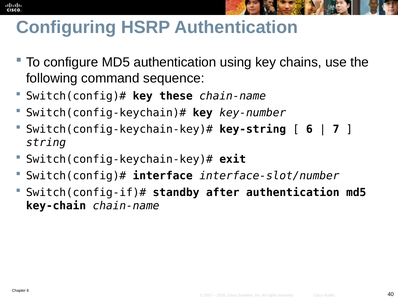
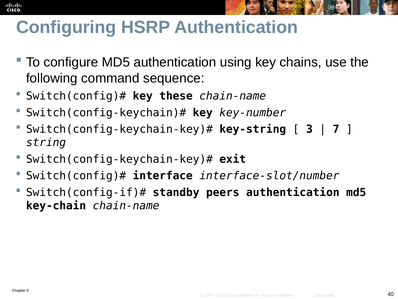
6: 6 -> 3 (309, 129)
after: after -> peers (223, 192)
